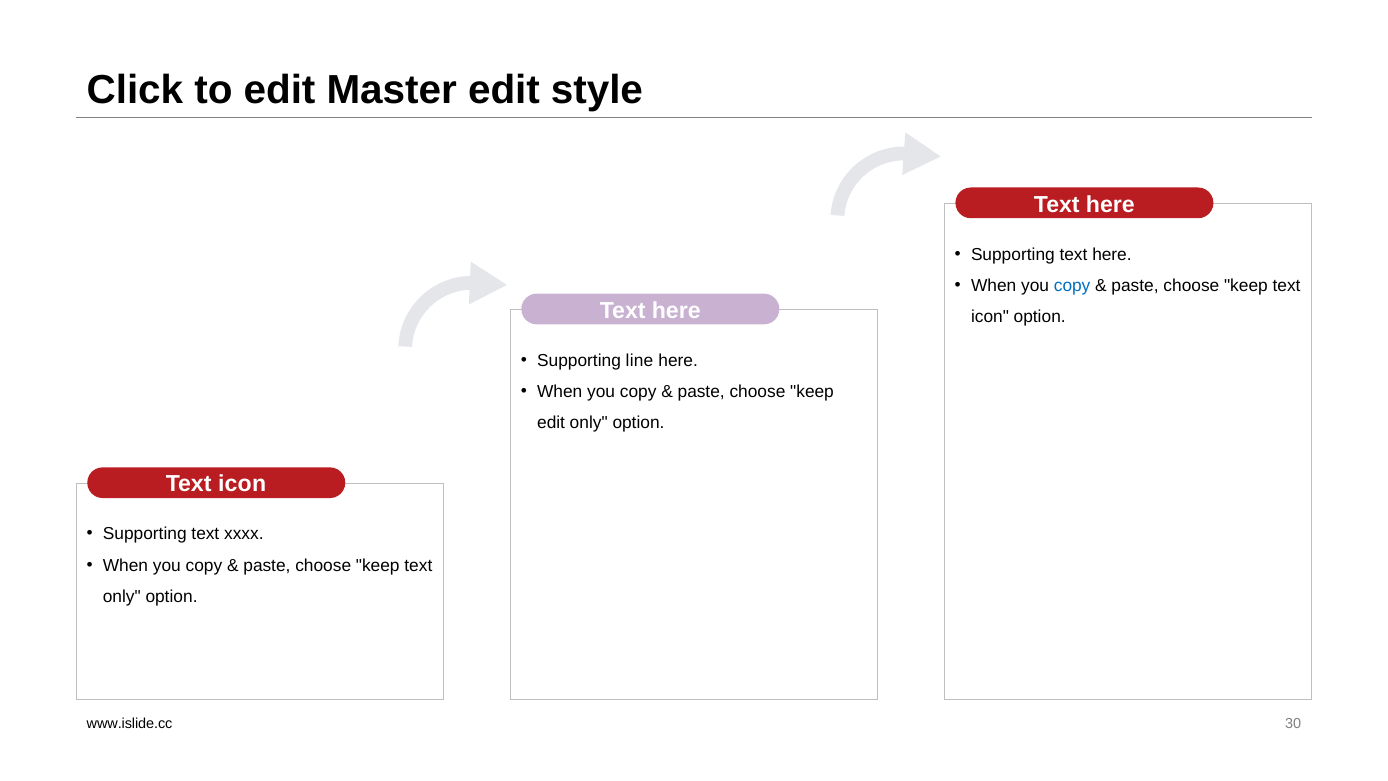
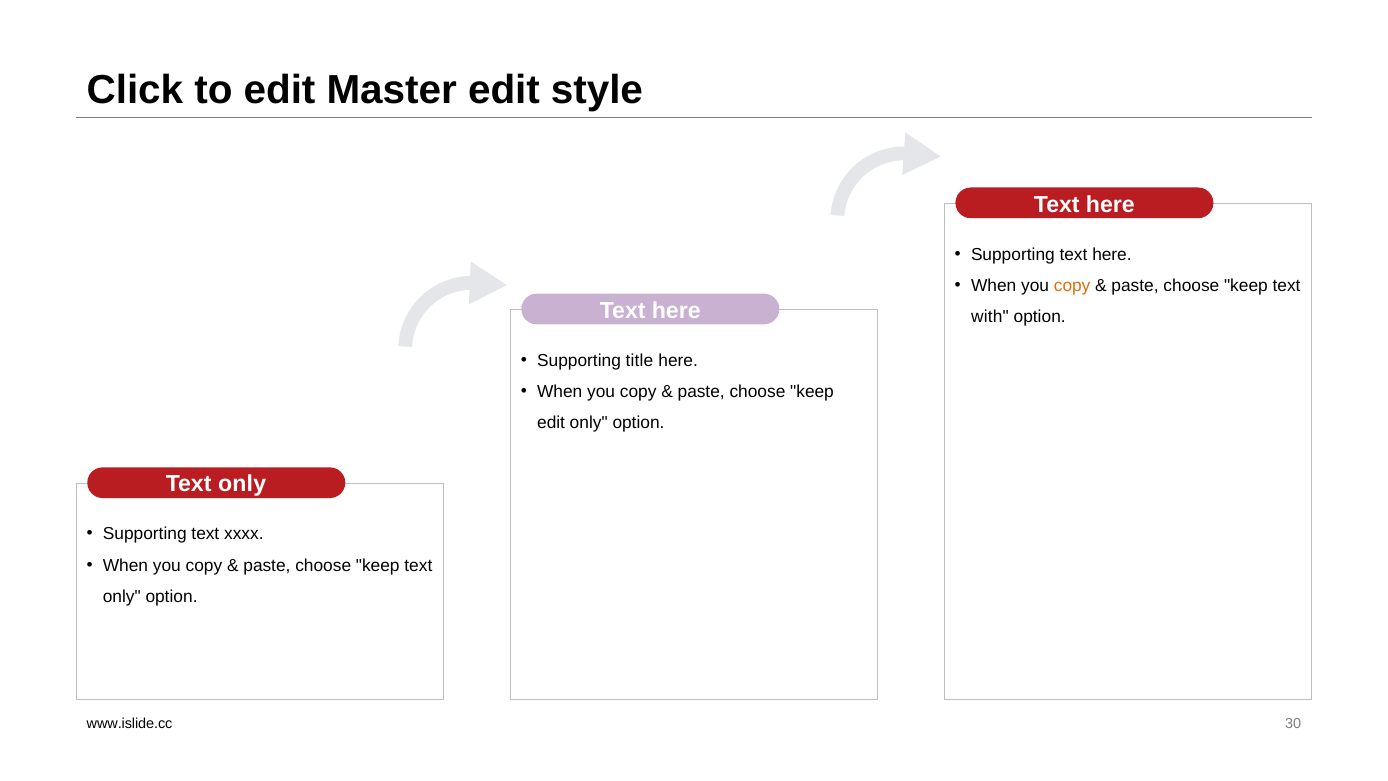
copy colour: blue -> orange (1072, 286)
icon: icon -> with (990, 317)
line: line -> title (639, 360)
icon: icon -> only (242, 484)
